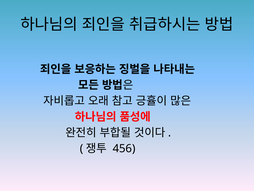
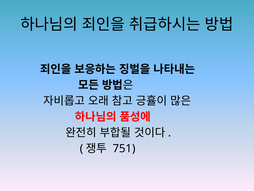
456: 456 -> 751 (124, 148)
